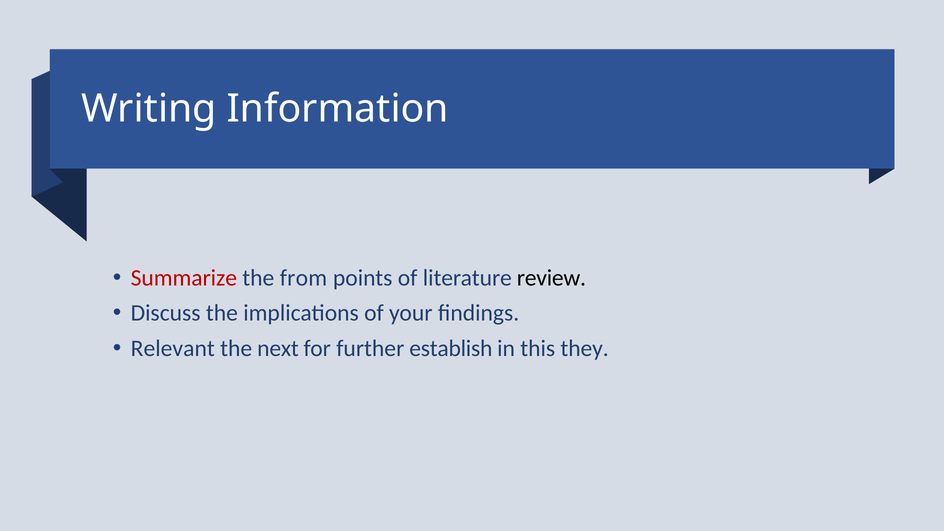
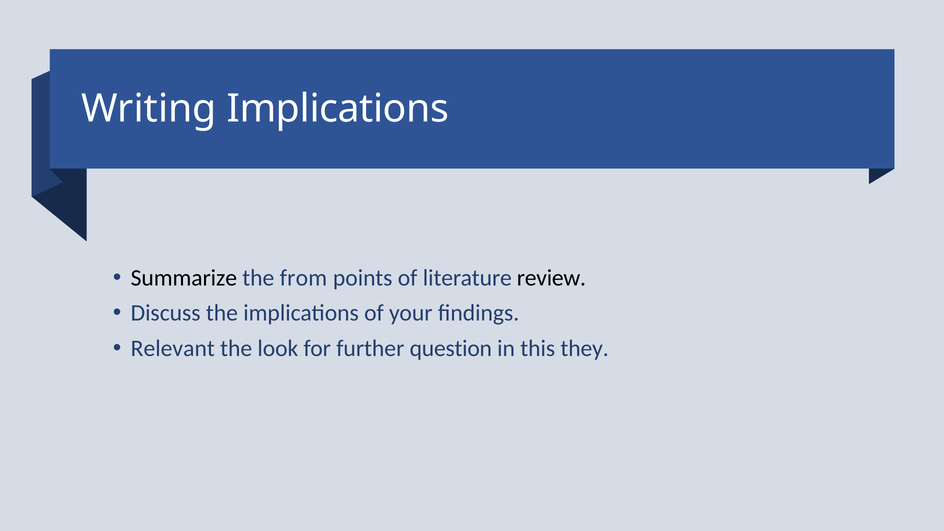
Writing Information: Information -> Implications (338, 109)
Summarize colour: red -> black (184, 278)
next: next -> look (278, 348)
establish: establish -> question (451, 348)
